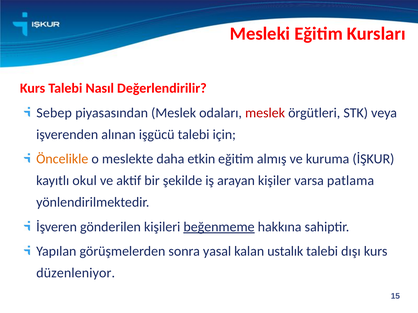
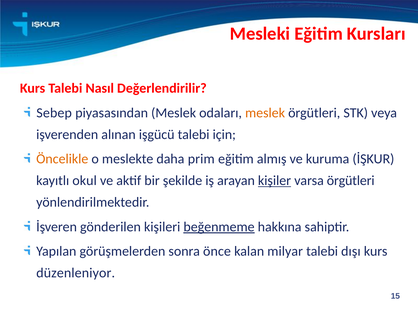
meslek colour: red -> orange (265, 113)
etkin: etkin -> prim (201, 159)
kişiler underline: none -> present (275, 181)
varsa patlama: patlama -> örgütleri (351, 181)
yasal: yasal -> önce (217, 252)
ustalık: ustalık -> milyar (285, 252)
